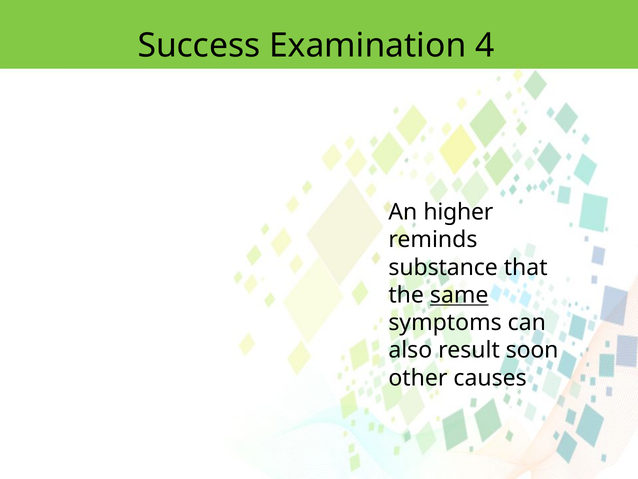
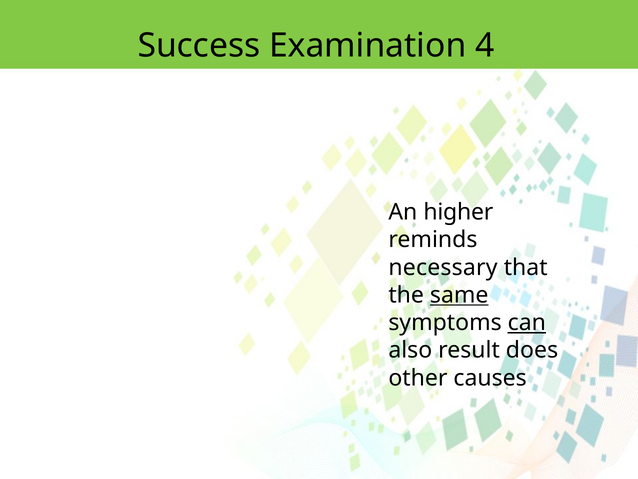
substance: substance -> necessary (443, 267)
can underline: none -> present (527, 322)
soon: soon -> does (532, 350)
